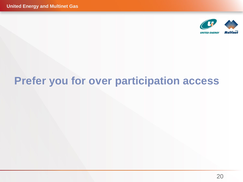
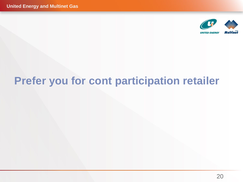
over: over -> cont (100, 81)
access: access -> retailer (201, 81)
